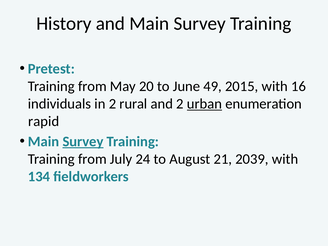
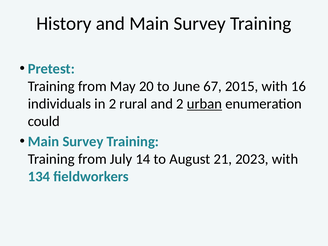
49: 49 -> 67 (213, 86)
rapid: rapid -> could (44, 121)
Survey underline: present -> none (83, 142)
24: 24 -> 14 (143, 159)
2039: 2039 -> 2023 (252, 159)
